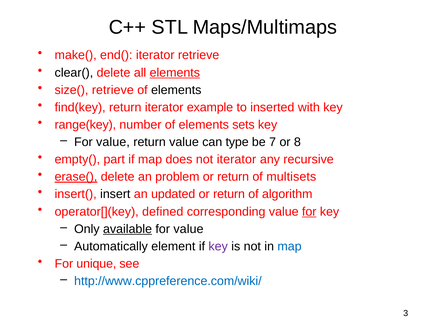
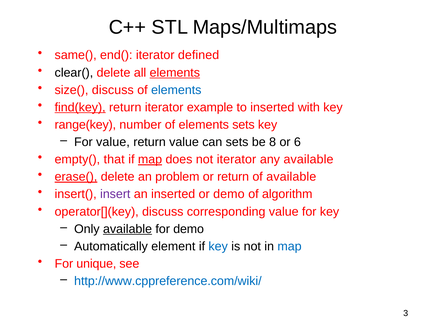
make(: make( -> same( (76, 55)
iterator retrieve: retrieve -> defined (199, 55)
size( retrieve: retrieve -> discuss (113, 90)
elements colour: black -> blue (176, 90)
find(key underline: none -> present (80, 107)
can type: type -> sets (237, 142)
7: 7 -> 8 (273, 142)
8: 8 -> 6 (297, 142)
part: part -> that (114, 159)
map underline: none -> present (150, 159)
any recursive: recursive -> available (308, 159)
of multisets: multisets -> available (291, 177)
insert colour: black -> purple (115, 194)
an updated: updated -> inserted (173, 194)
return: return -> demo (229, 194)
operator[](key defined: defined -> discuss (163, 211)
for underline: present -> none (309, 211)
value: value -> demo (189, 229)
key colour: purple -> blue (218, 246)
